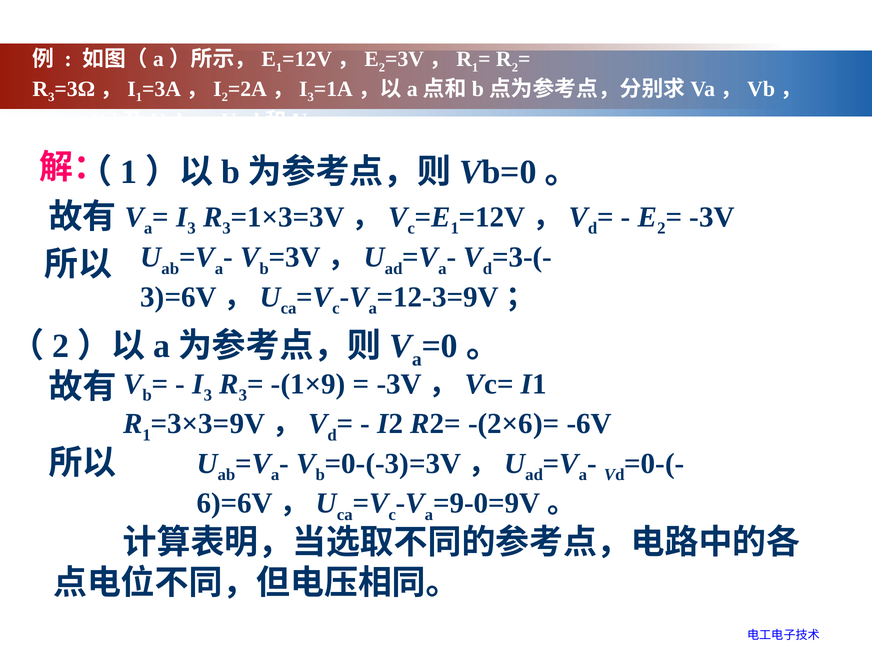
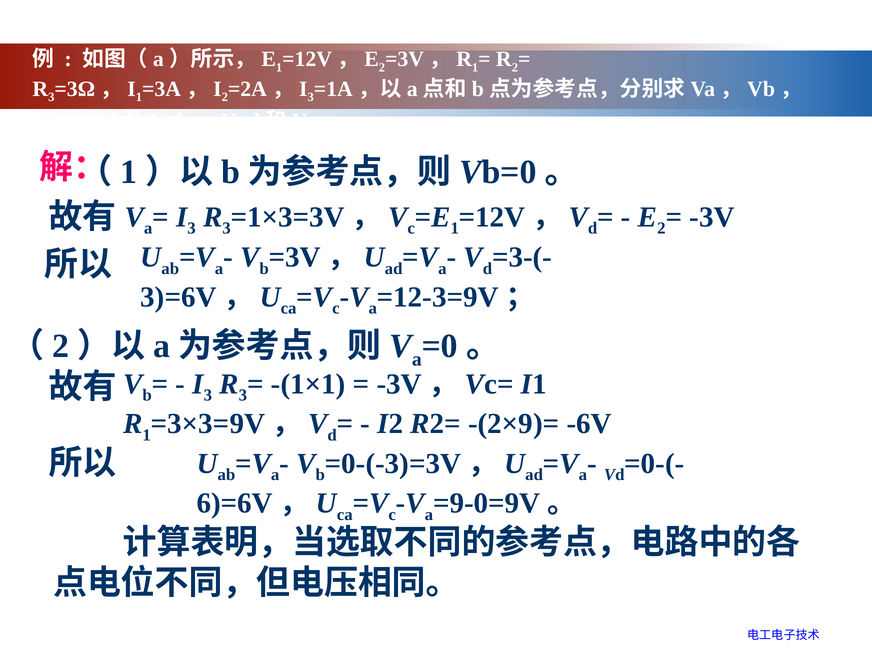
-(1×9: -(1×9 -> -(1×1 (308, 384)
-(2×6)=: -(2×6)= -> -(2×9)= (514, 424)
